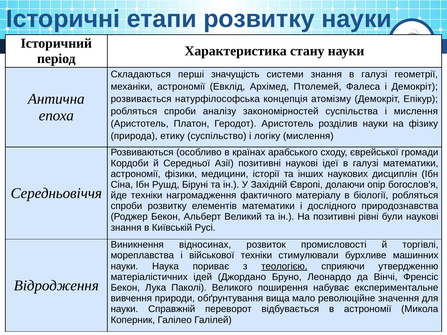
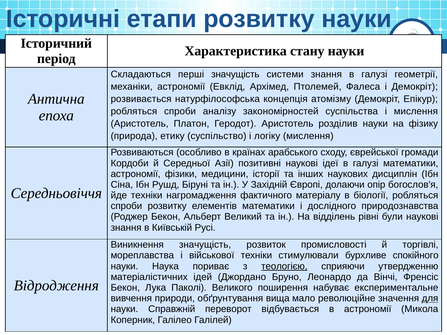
На позитивні: позитивні -> відділень (334, 217)
Виникнення відносинах: відносинах -> значущість (205, 245)
машинних: машинних -> спокійного (416, 256)
для underline: none -> present (430, 299)
